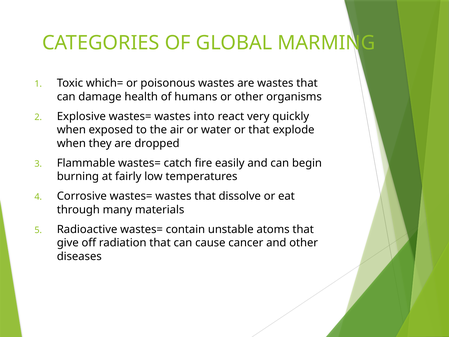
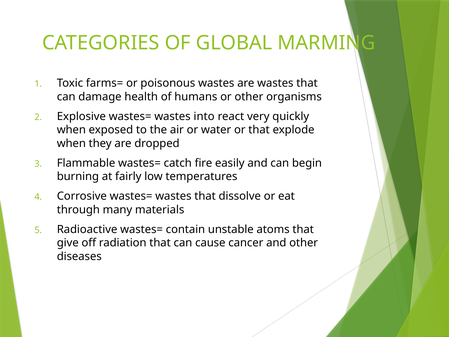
which=: which= -> farms= (105, 83)
